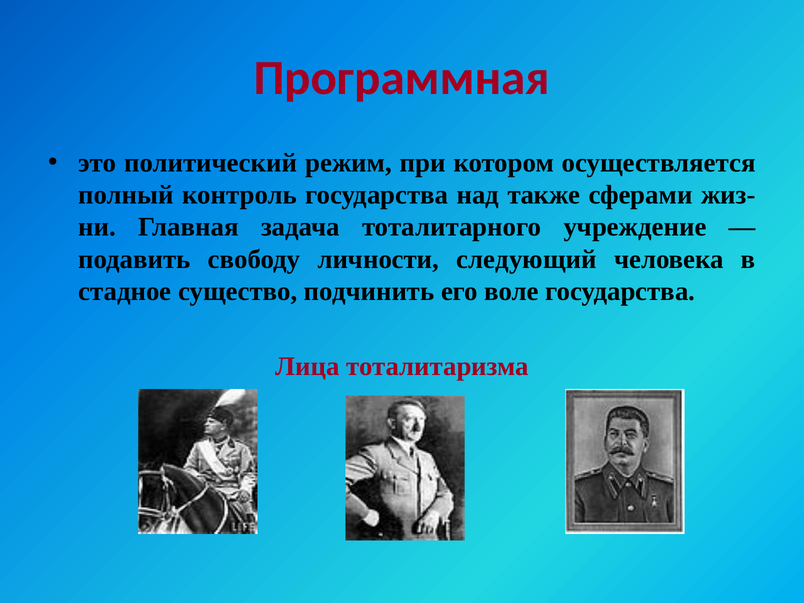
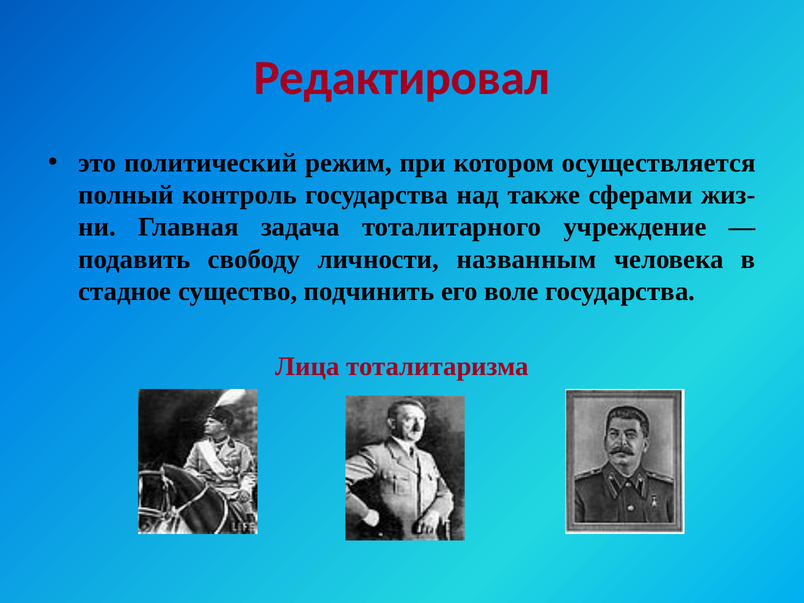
Программная: Программная -> Редактировал (402, 78)
следующий: следующий -> названным (526, 259)
